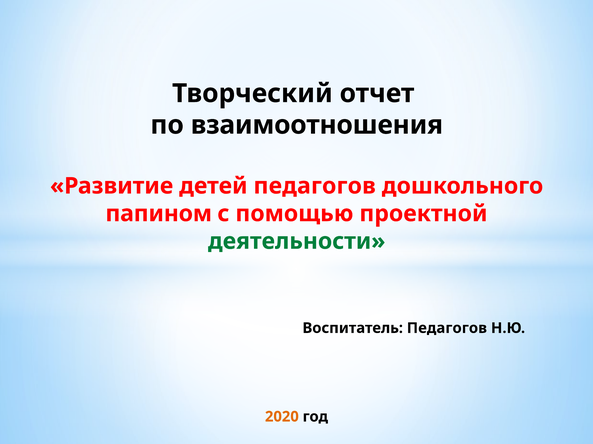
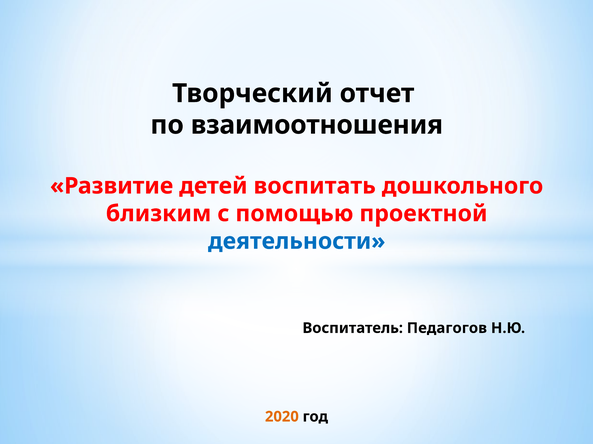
детей педагогов: педагогов -> воспитать (315, 186)
папином: папином -> близким (159, 214)
деятельности colour: green -> blue (297, 242)
